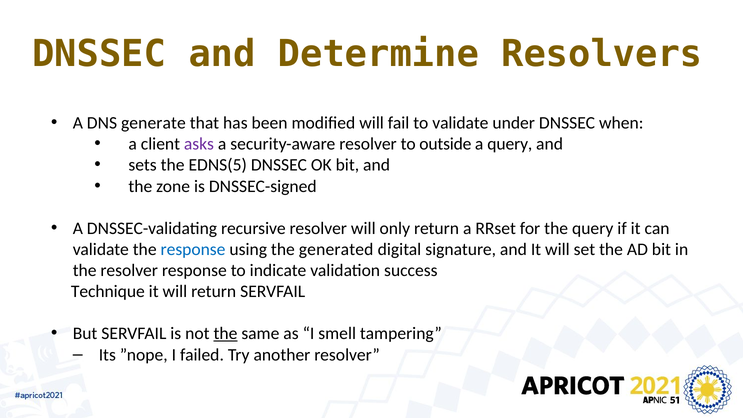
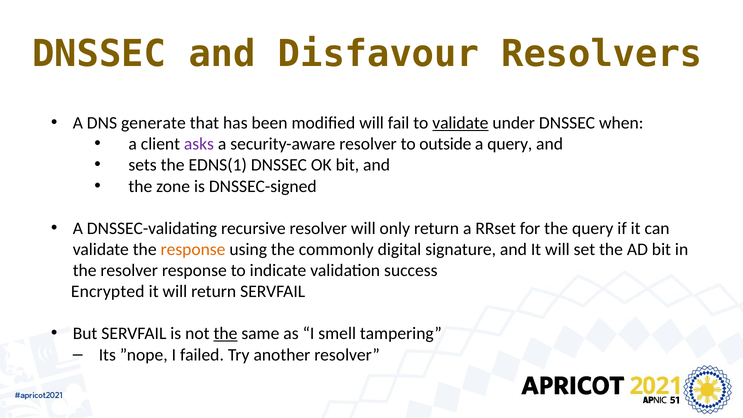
Determine: Determine -> Disfavour (378, 54)
validate underline: none -> present (460, 123)
EDNS(5: EDNS(5 -> EDNS(1 (218, 165)
response colour: blue -> orange (193, 249)
generated: generated -> commonly (336, 249)
Technique: Technique -> Encrypted (108, 291)
